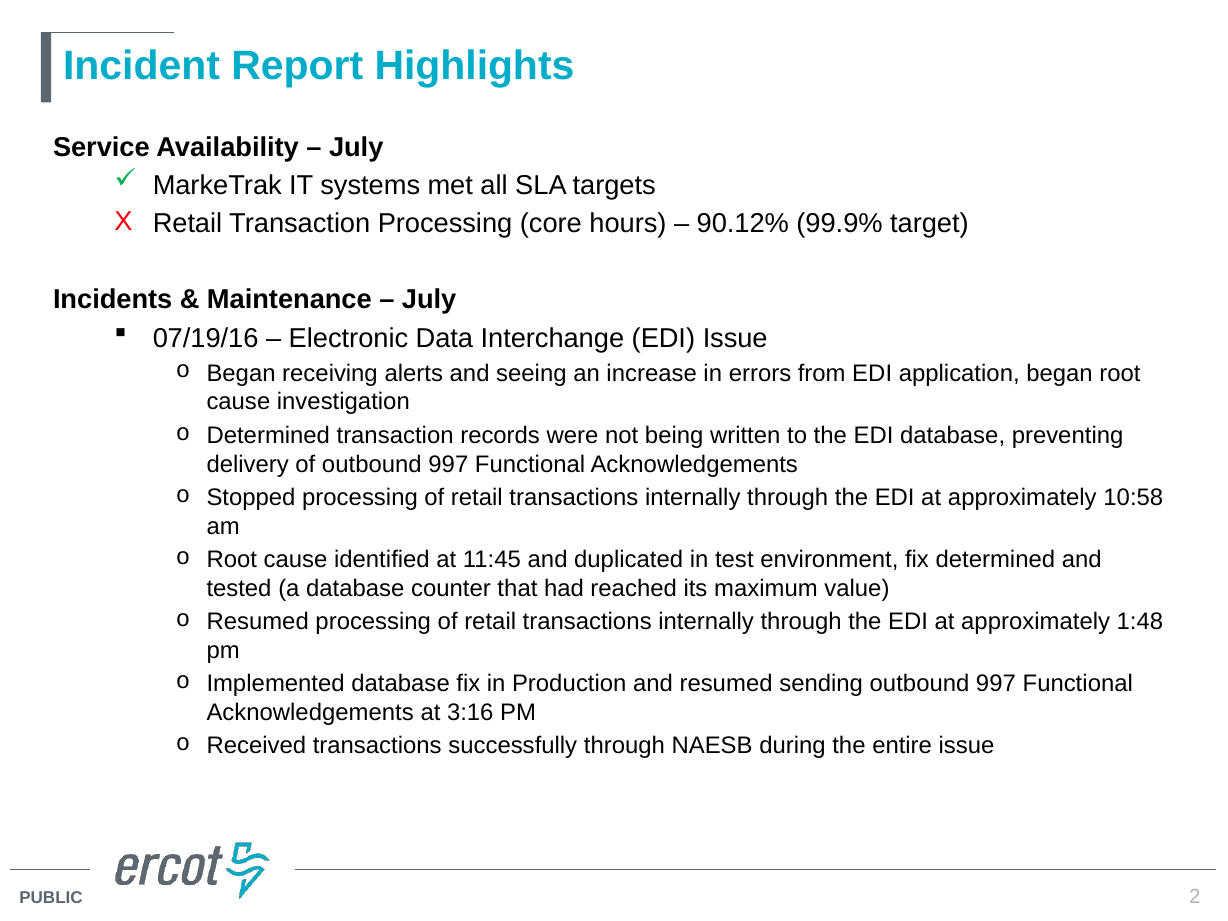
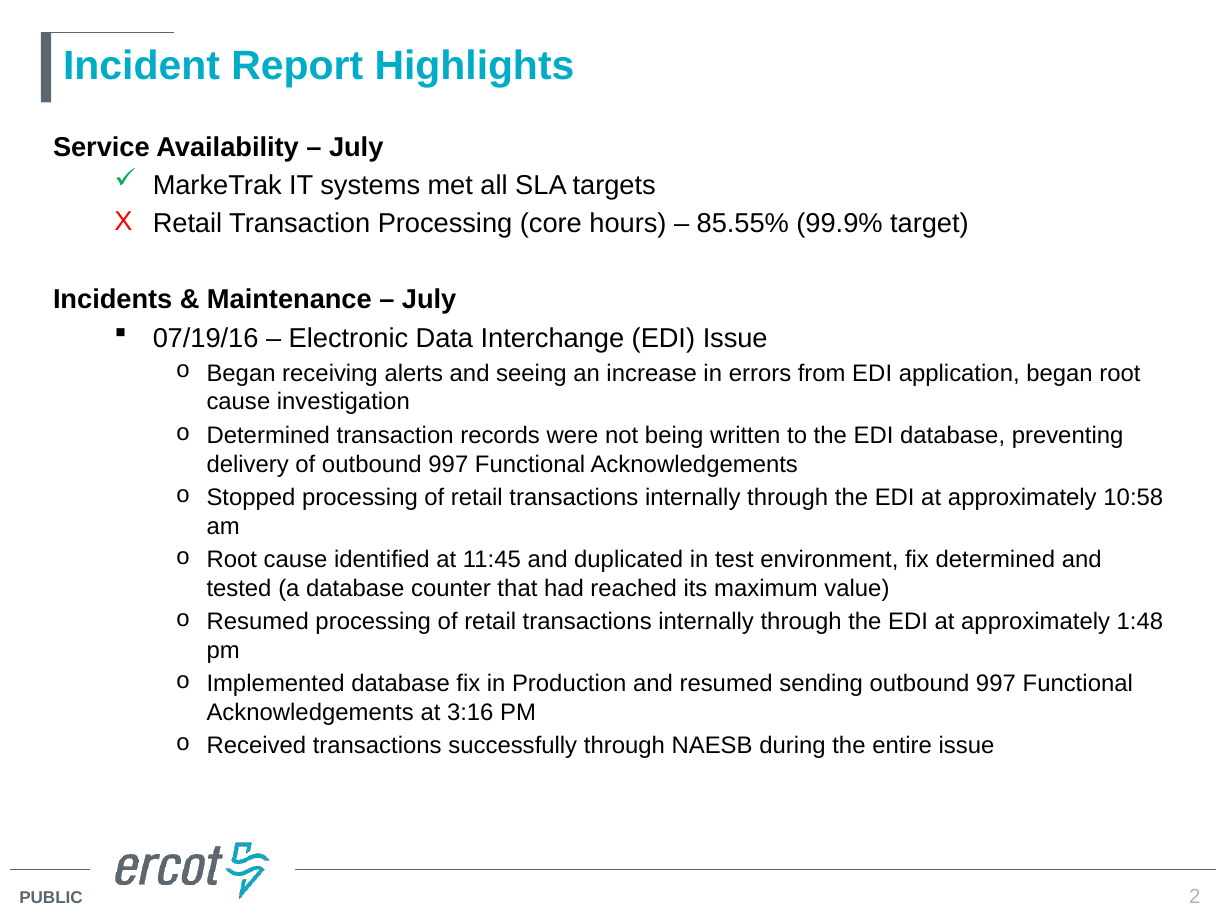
90.12%: 90.12% -> 85.55% (743, 223)
